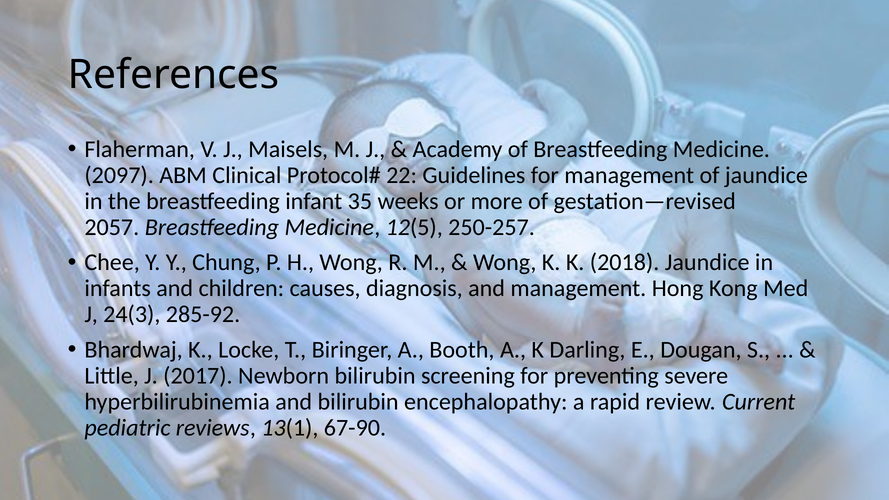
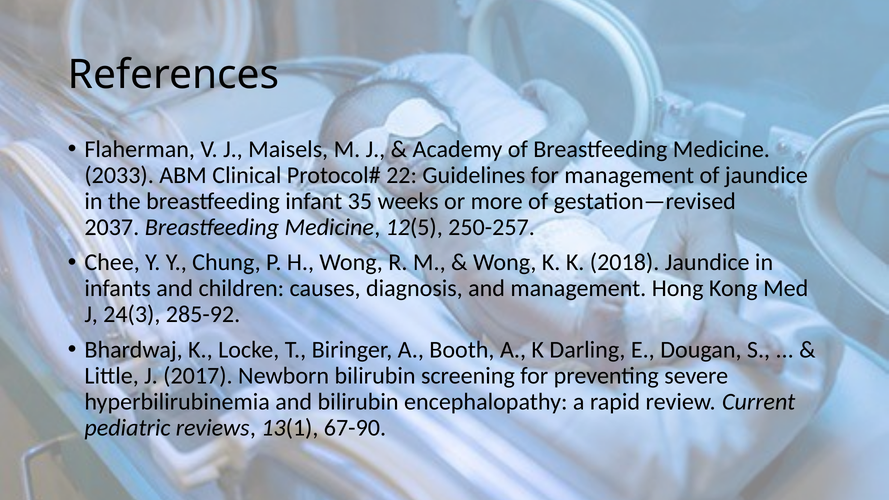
2097: 2097 -> 2033 (119, 175)
2057: 2057 -> 2037 (112, 227)
